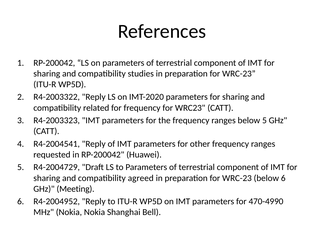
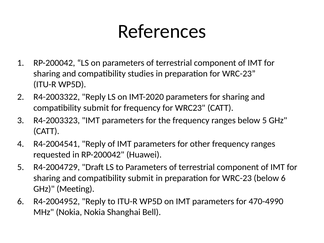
related: related -> submit (96, 108)
agreed: agreed -> submit (141, 178)
